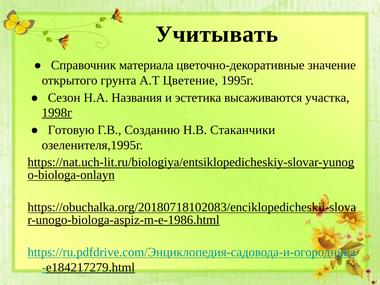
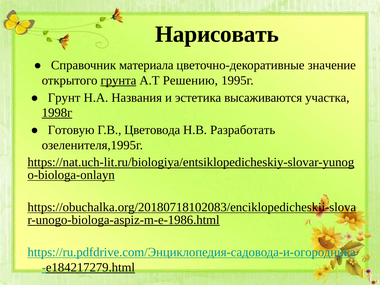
Учитывать: Учитывать -> Нарисовать (217, 34)
грунта underline: none -> present (118, 80)
Цветение: Цветение -> Решению (190, 80)
Сезон: Сезон -> Грунт (64, 98)
Созданию: Созданию -> Цветовода (152, 130)
Стаканчики: Стаканчики -> Разработать (243, 130)
